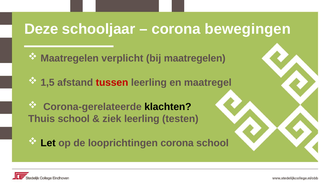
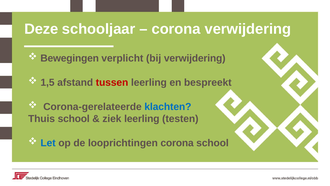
corona bewegingen: bewegingen -> verwijdering (248, 29)
Maatregelen: Maatregelen -> Bewegingen (70, 58)
bij maatregelen: maatregelen -> verwijdering (195, 58)
maatregel: maatregel -> bespreekt (208, 82)
klachten colour: black -> blue (168, 106)
Let colour: black -> blue (48, 143)
